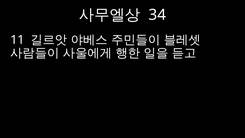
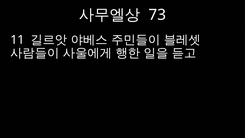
34: 34 -> 73 (157, 15)
